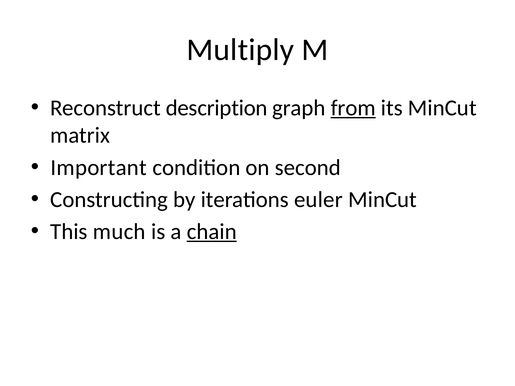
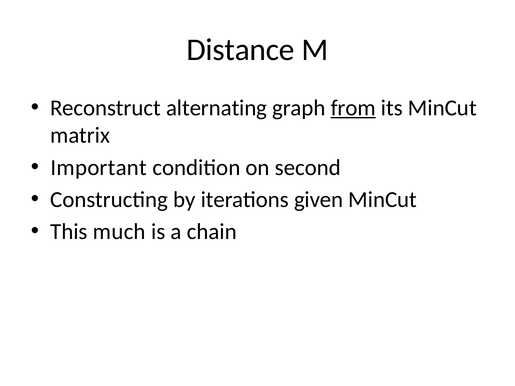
Multiply: Multiply -> Distance (241, 50)
description: description -> alternating (217, 108)
euler: euler -> given (319, 200)
chain underline: present -> none (212, 232)
